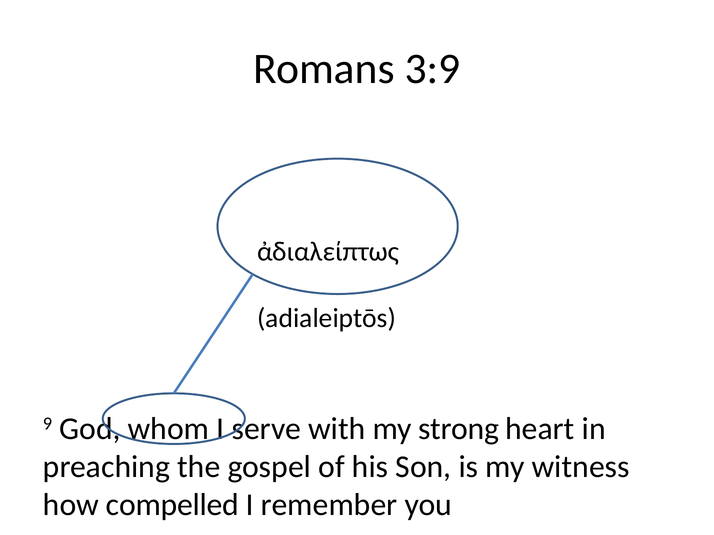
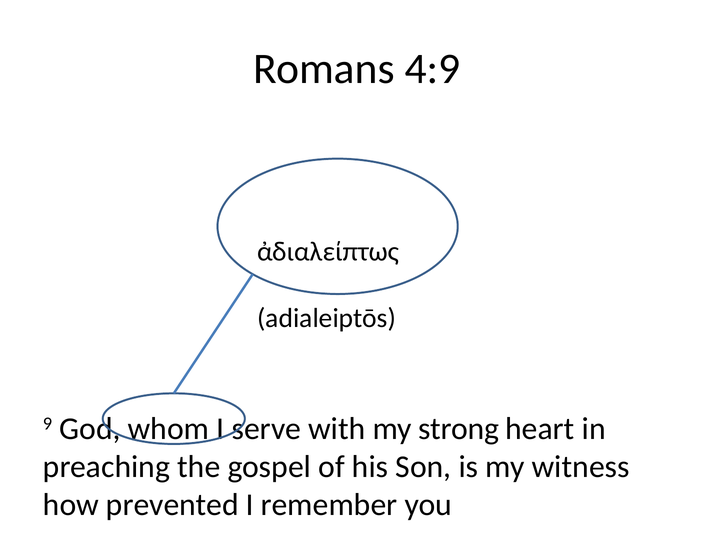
3:9: 3:9 -> 4:9 (432, 69)
compelled: compelled -> prevented (172, 505)
